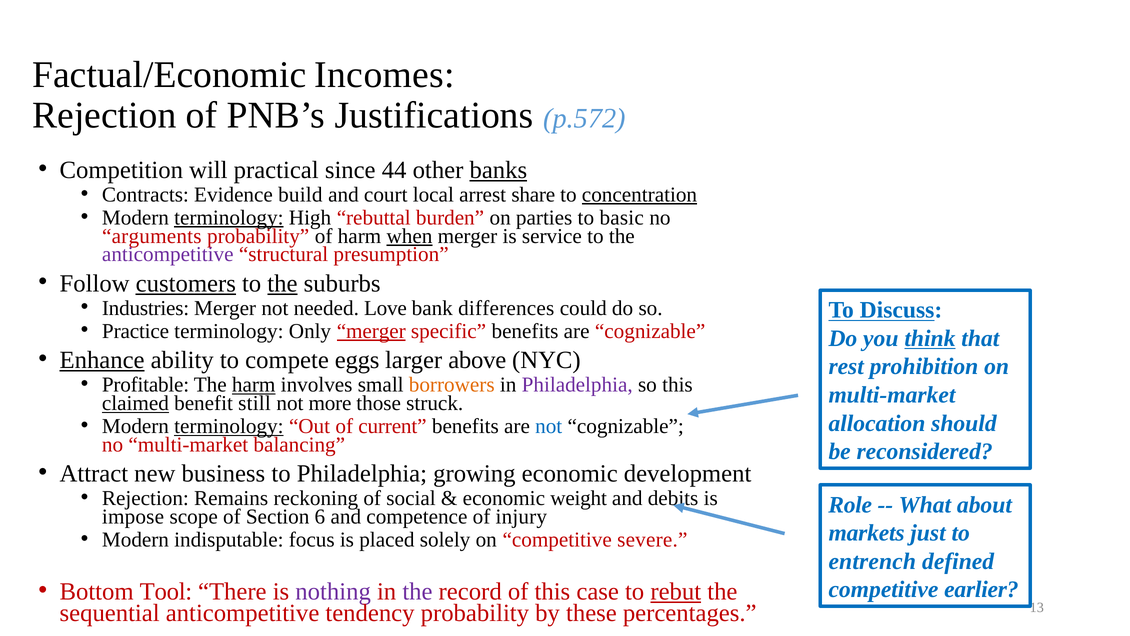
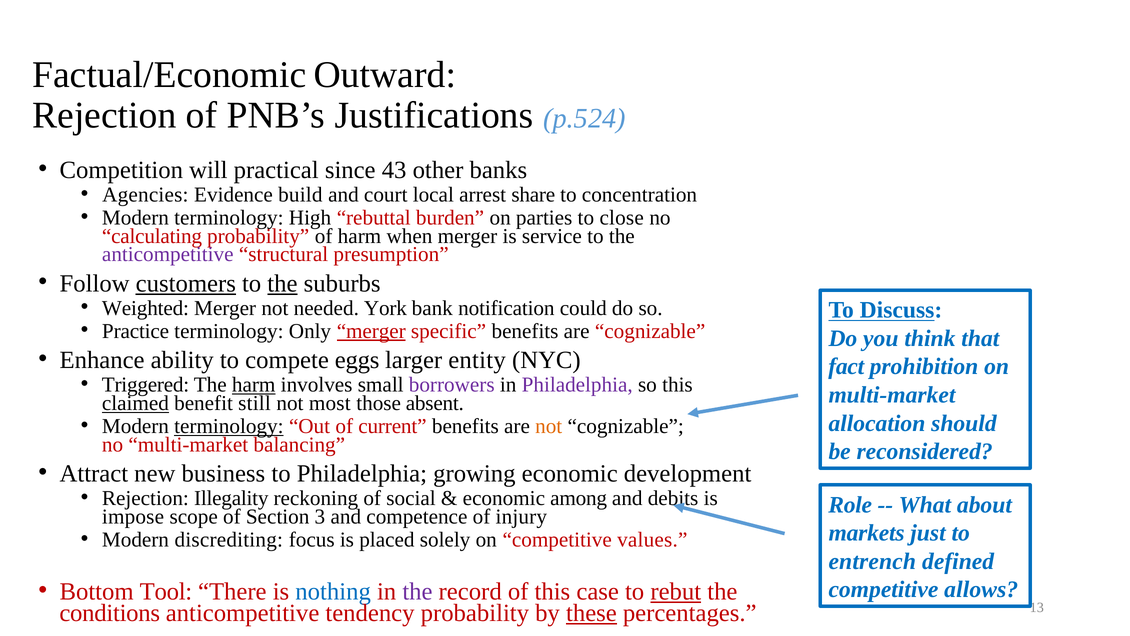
Incomes: Incomes -> Outward (385, 75)
p.572: p.572 -> p.524 (585, 118)
44: 44 -> 43 (394, 170)
banks underline: present -> none (498, 170)
Contracts: Contracts -> Agencies (145, 195)
concentration underline: present -> none (639, 195)
terminology underline: present -> none (229, 218)
basic: basic -> close (622, 218)
arguments: arguments -> calculating (152, 236)
when underline: present -> none (409, 236)
Industries: Industries -> Weighted (145, 308)
Love: Love -> York (385, 308)
differences: differences -> notification (506, 308)
think underline: present -> none (930, 338)
Enhance underline: present -> none (102, 360)
above: above -> entity (477, 360)
rest: rest -> fact (846, 366)
Profitable: Profitable -> Triggered (146, 385)
borrowers colour: orange -> purple (452, 385)
more: more -> most (330, 403)
struck: struck -> absent (435, 403)
not colour: blue -> orange (549, 426)
Remains: Remains -> Illegality (231, 498)
weight: weight -> among (579, 498)
6: 6 -> 3 (320, 516)
indisputable: indisputable -> discrediting (229, 539)
severe: severe -> values (652, 539)
nothing colour: purple -> blue (333, 591)
earlier: earlier -> allows (981, 589)
sequential: sequential -> conditions (110, 613)
these underline: none -> present (591, 613)
